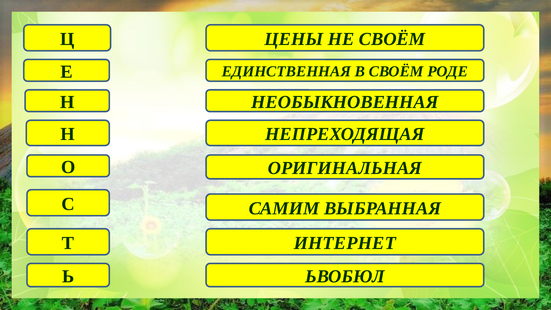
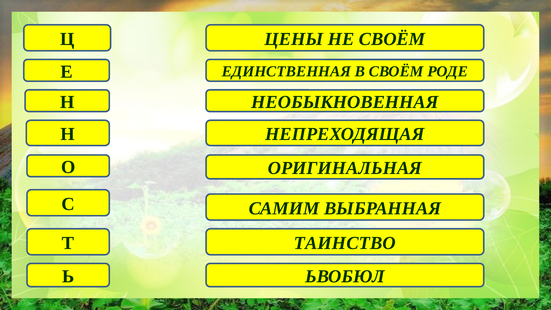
ИНТЕРНЕТ: ИНТЕРНЕТ -> ТАИНСТВО (345, 243)
